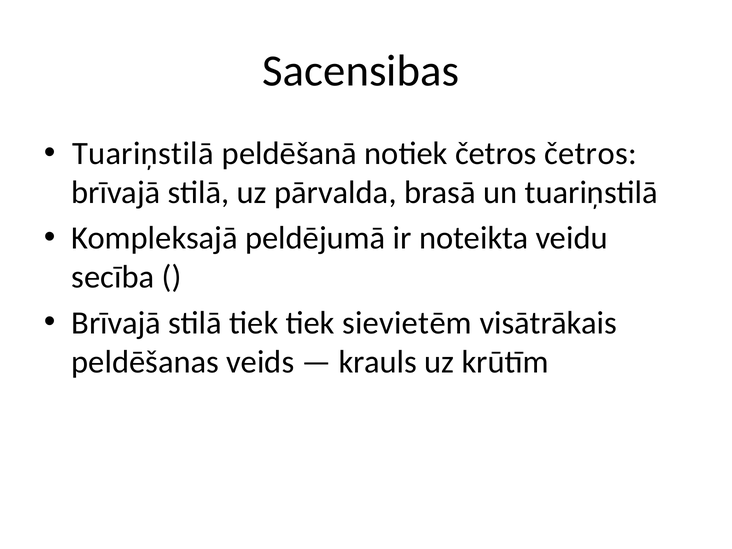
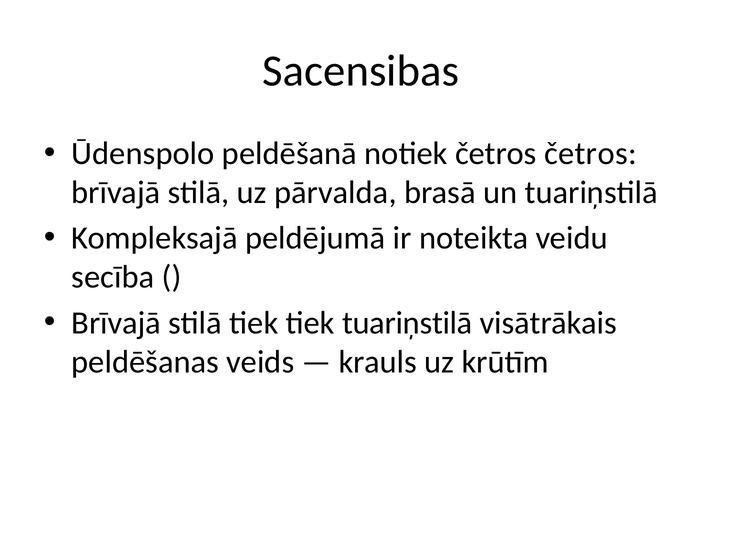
Tuariņstilā: Tuariņstilā -> Ūdenspolo (143, 154)
tiek sievietēm: sievietēm -> tuariņstilā (407, 323)
